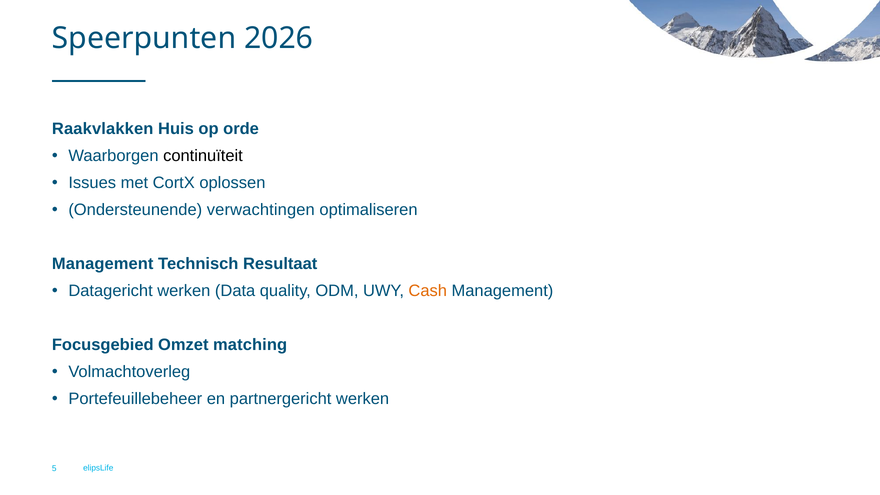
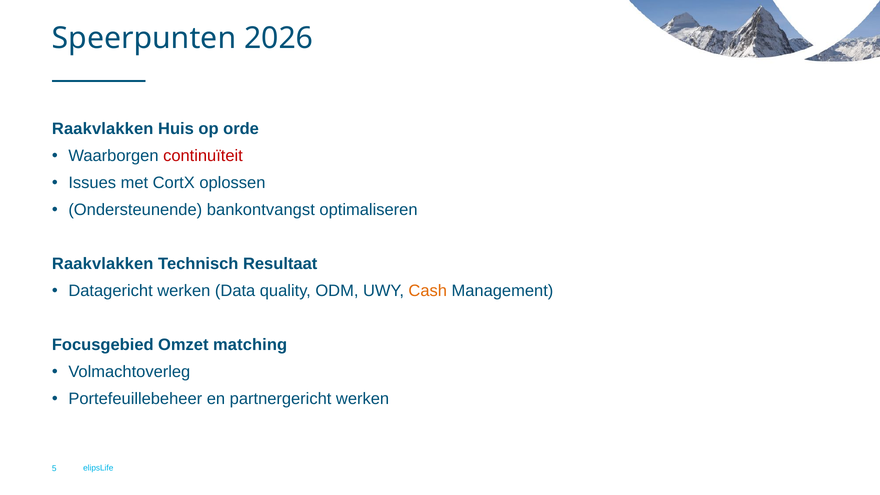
continuïteit colour: black -> red (203, 156)
verwachtingen: verwachtingen -> bankontvangst (261, 210)
Management: Management -> Raakvlakken (103, 264)
